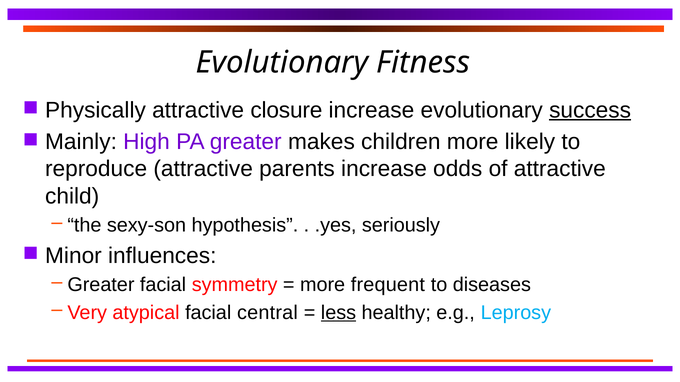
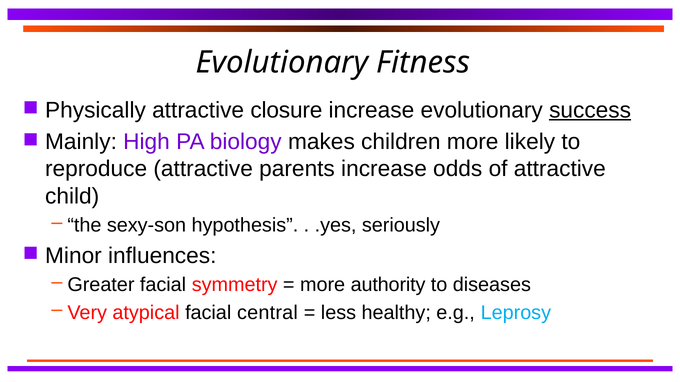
PA greater: greater -> biology (246, 142)
frequent: frequent -> authority (388, 285)
less underline: present -> none (338, 313)
